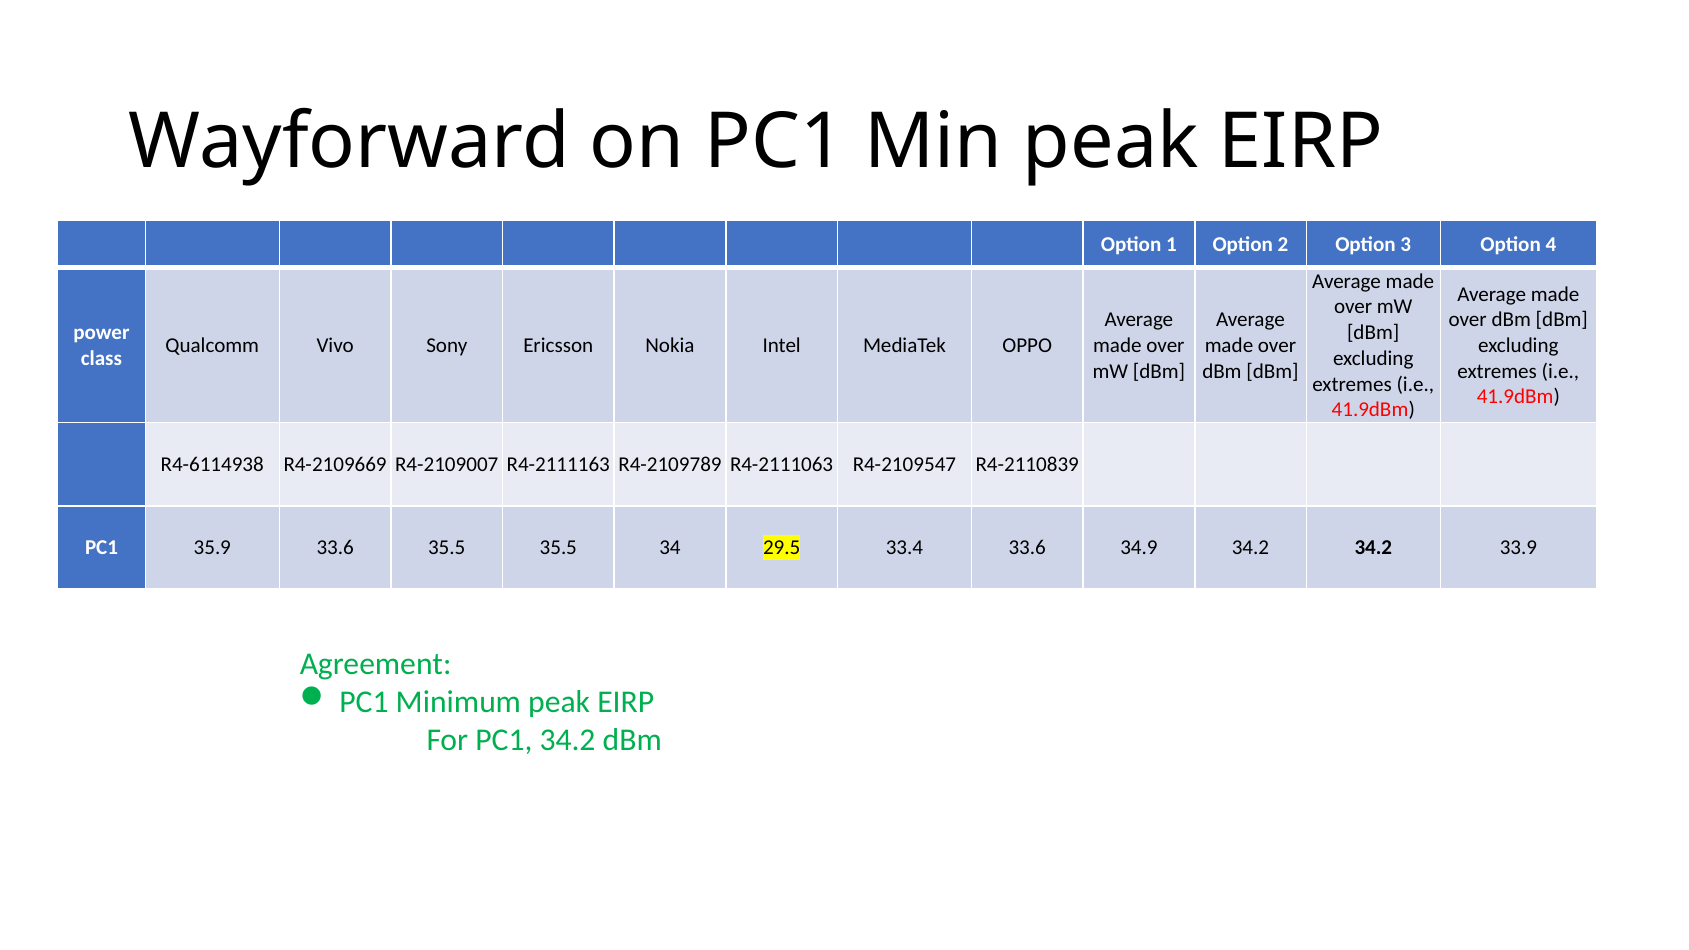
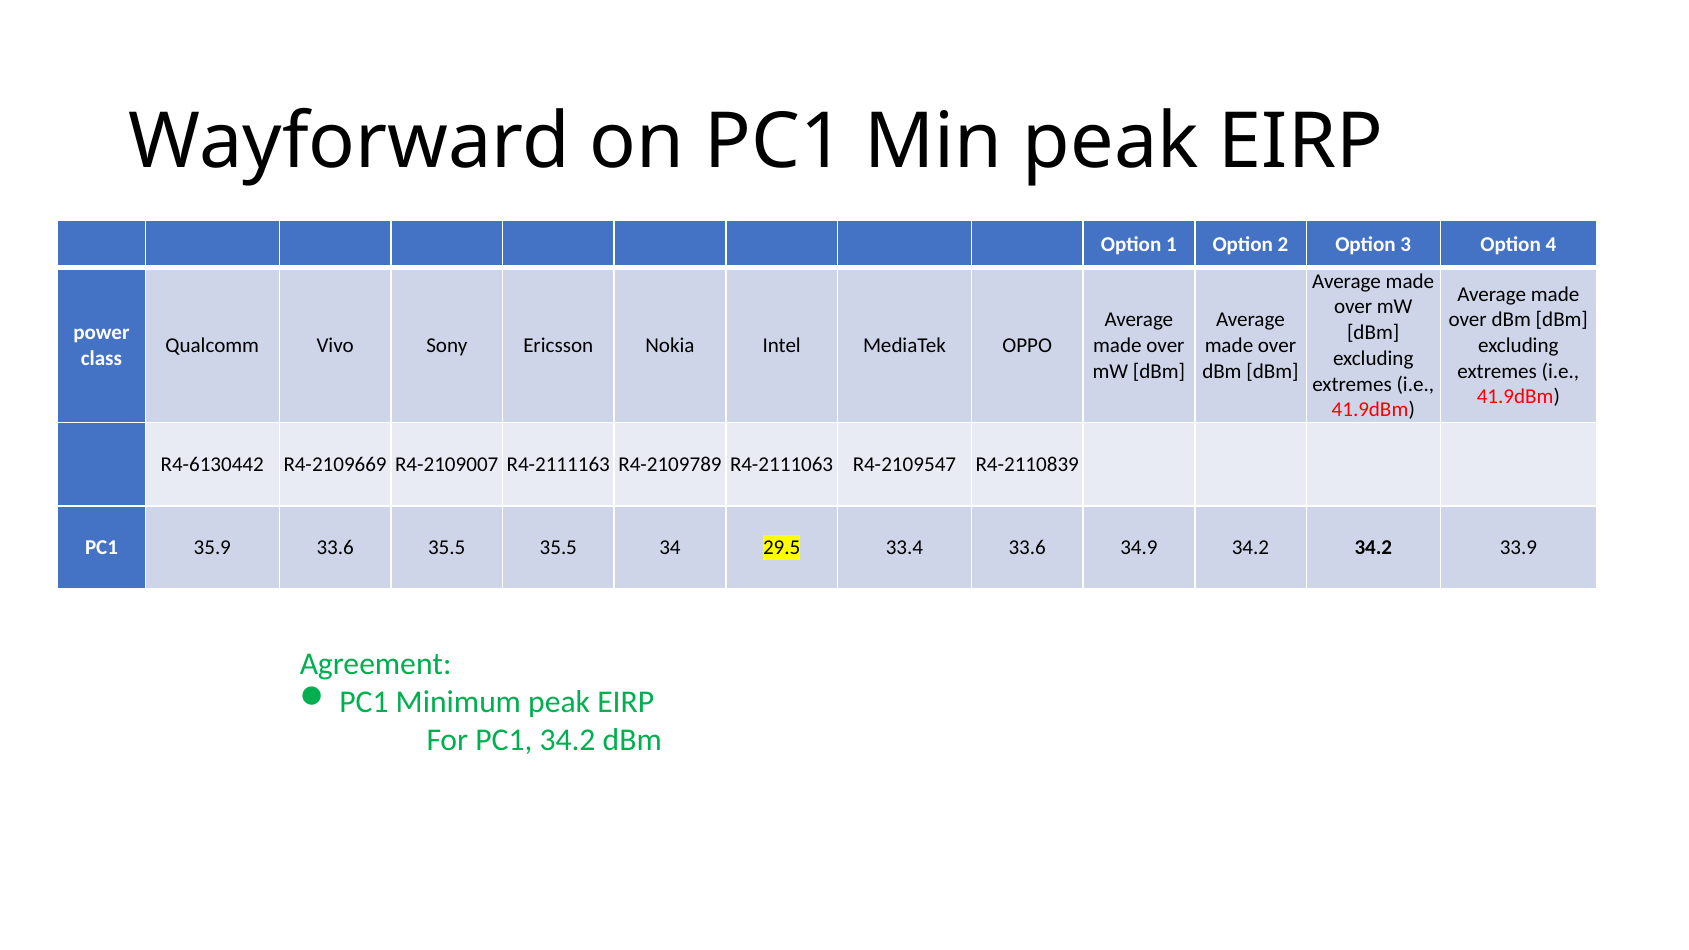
R4-6114938: R4-6114938 -> R4-6130442 (212, 465)
